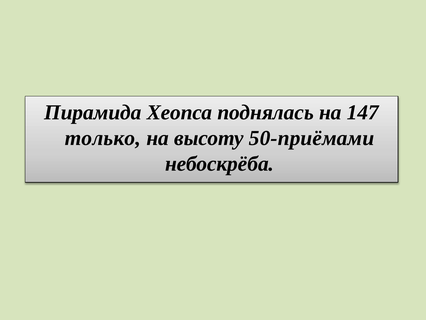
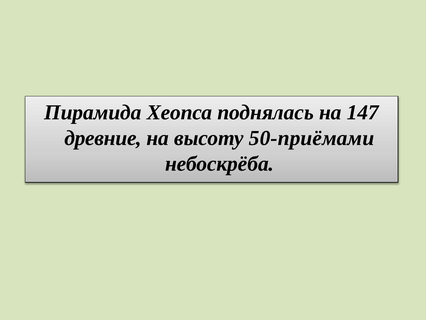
только: только -> древние (103, 138)
